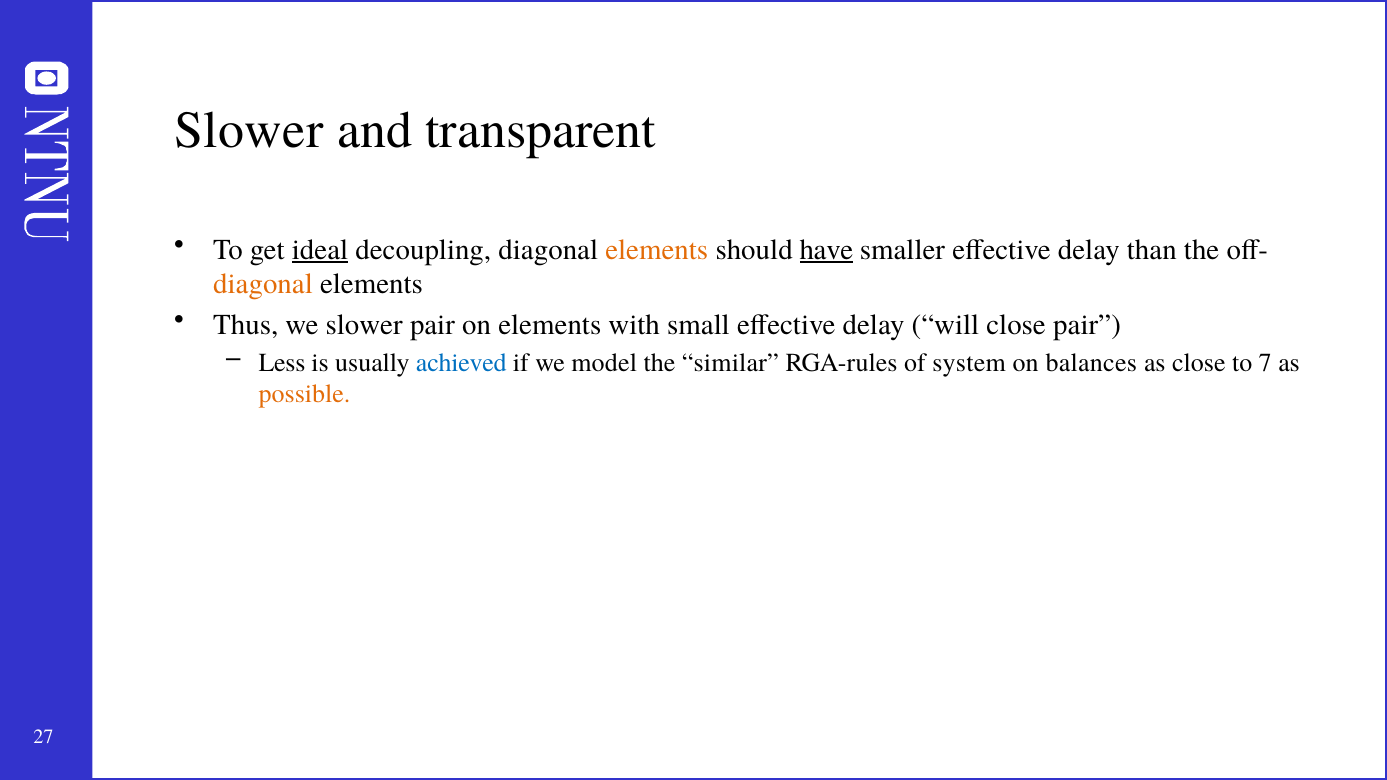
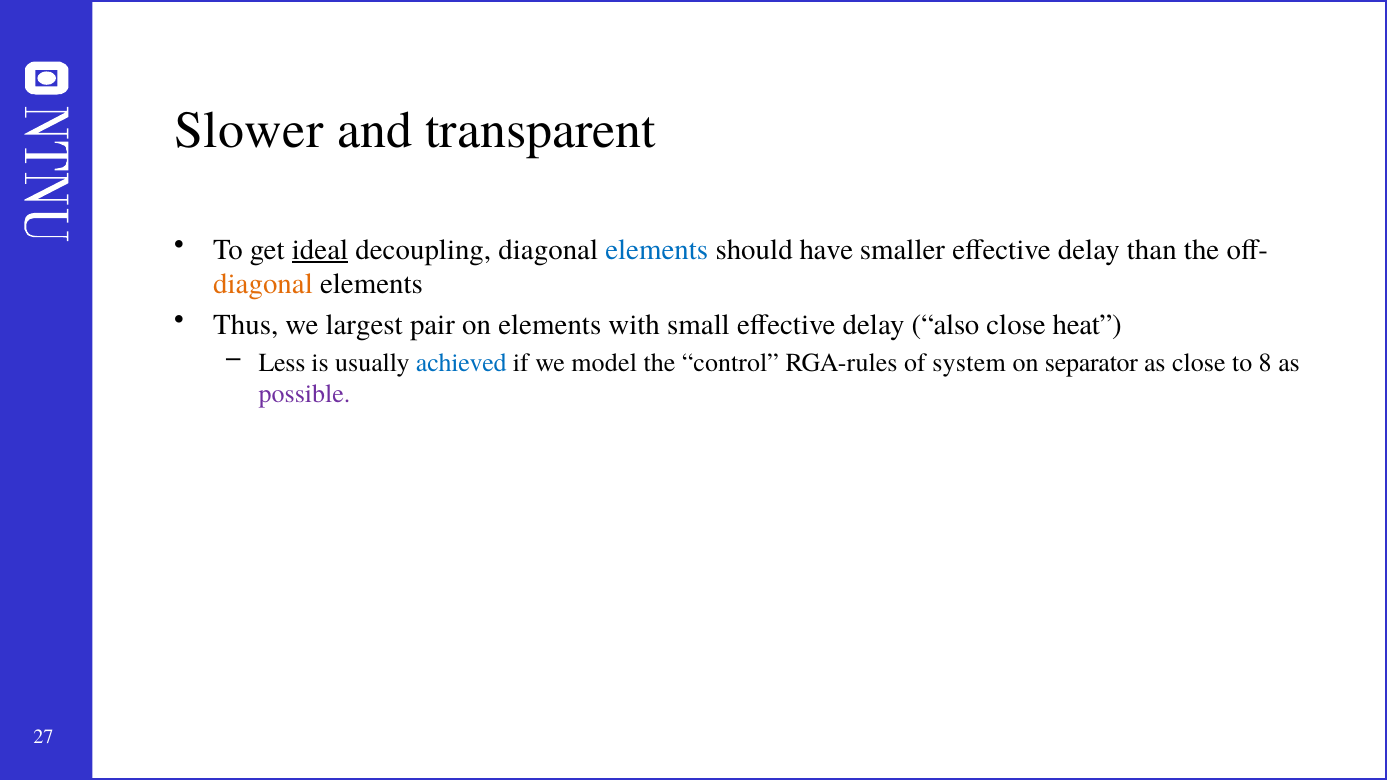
elements colour: orange -> blue (657, 250)
have underline: present -> none (826, 250)
we slower: slower -> largest (364, 325)
will: will -> also (946, 325)
close pair: pair -> heat (1087, 325)
similar: similar -> control (730, 363)
balances: balances -> separator (1092, 363)
7: 7 -> 8 (1265, 363)
possible colour: orange -> purple (305, 394)
